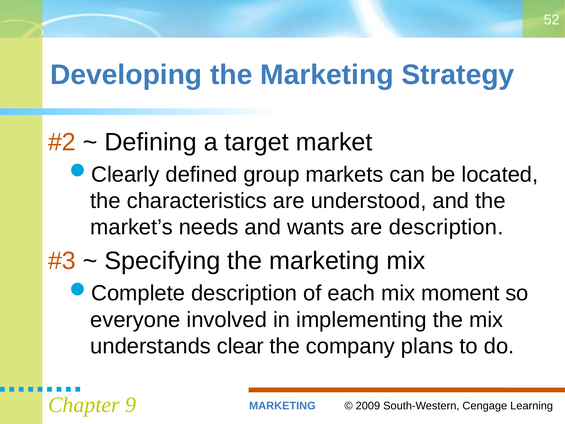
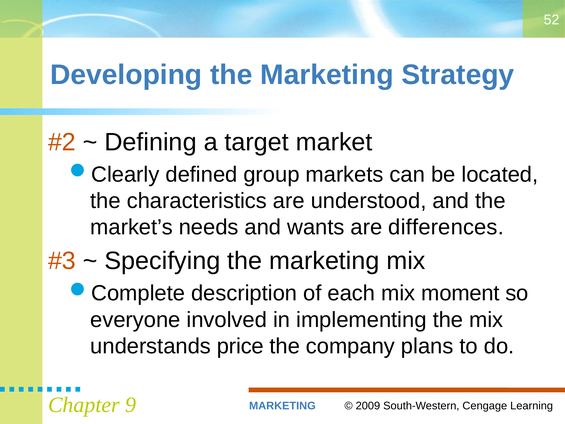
are description: description -> differences (446, 227)
clear: clear -> price (240, 346)
